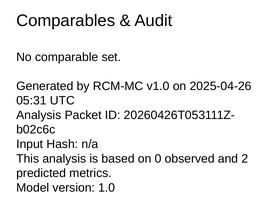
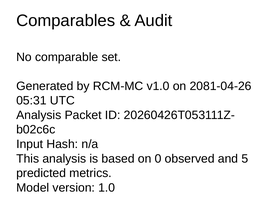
2025-04-26: 2025-04-26 -> 2081-04-26 (221, 86)
2: 2 -> 5 (245, 159)
